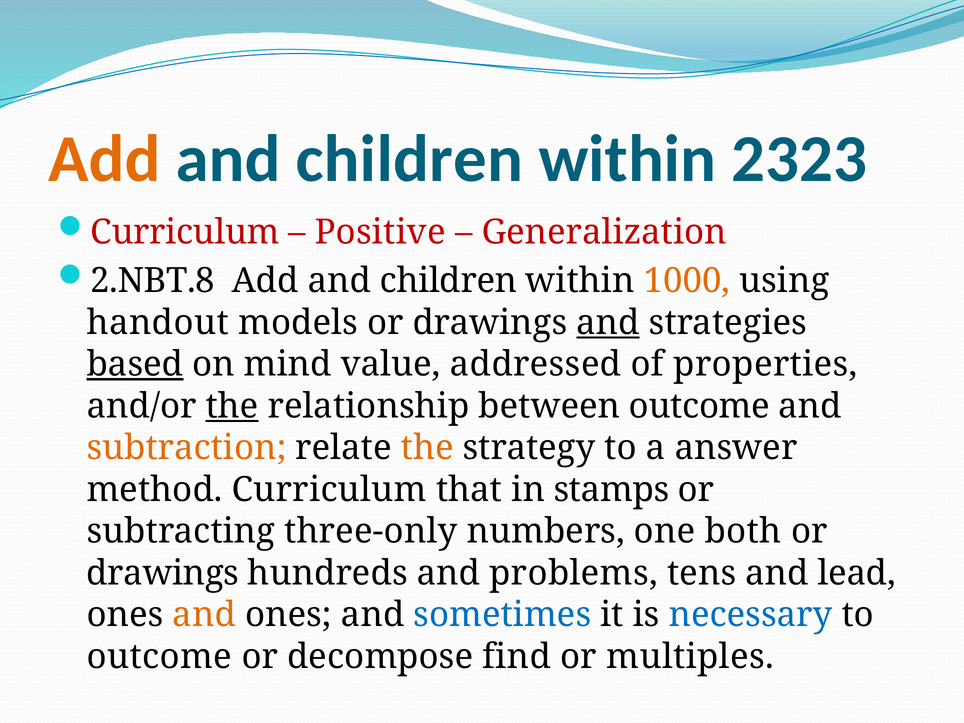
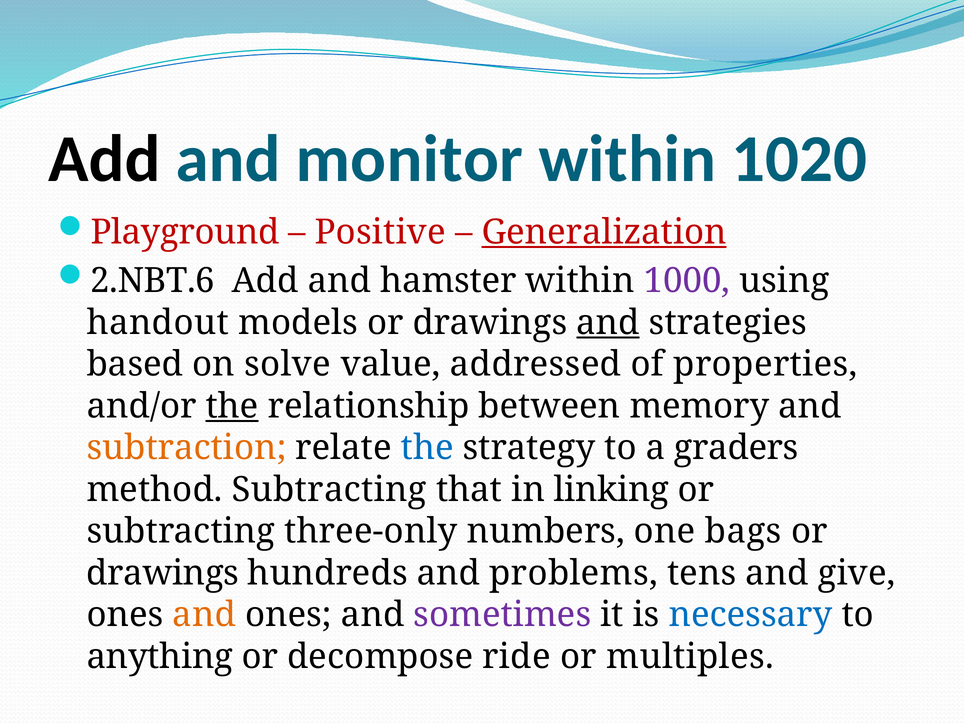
Add colour: orange -> black (104, 159)
children: children -> monitor (409, 159)
2323: 2323 -> 1020 (799, 159)
Curriculum: Curriculum -> Playground (185, 232)
Generalization underline: none -> present (604, 232)
2.NBT.8: 2.NBT.8 -> 2.NBT.6 (153, 281)
children: children -> hamster (448, 281)
1000 colour: orange -> purple (687, 281)
based underline: present -> none (135, 364)
mind: mind -> solve (288, 364)
between outcome: outcome -> memory (699, 406)
the colour: orange -> blue (427, 448)
answer: answer -> graders (736, 448)
method Curriculum: Curriculum -> Subtracting (329, 490)
stamps: stamps -> linking (611, 490)
both: both -> bags (743, 531)
lead: lead -> give (857, 573)
sometimes colour: blue -> purple (502, 615)
outcome: outcome -> anything (160, 657)
find: find -> ride (517, 657)
